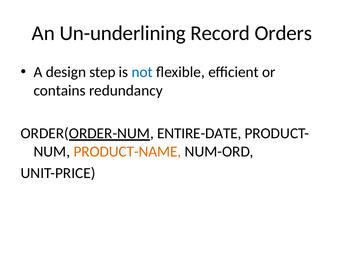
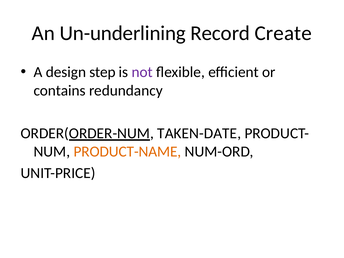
Orders: Orders -> Create (283, 33)
not colour: blue -> purple (142, 72)
ENTIRE-DATE: ENTIRE-DATE -> TAKEN-DATE (199, 133)
